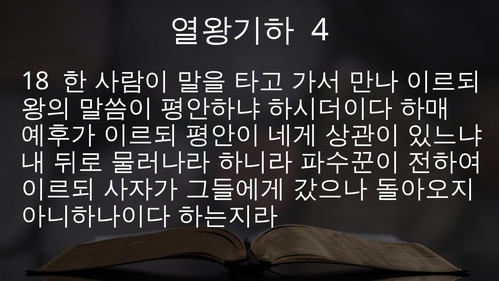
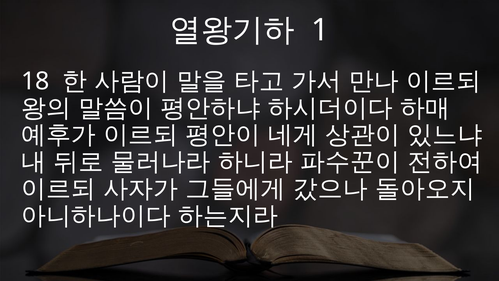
4: 4 -> 1 (320, 30)
